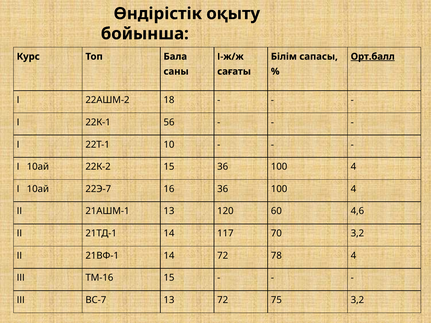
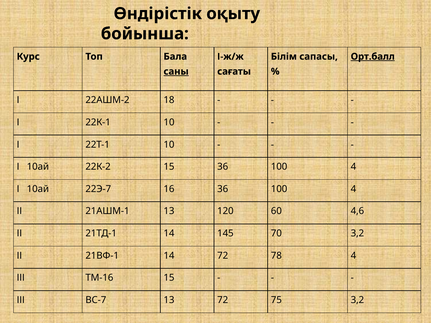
саны underline: none -> present (176, 72)
22К-1 56: 56 -> 10 (169, 122)
117: 117 -> 145 (225, 234)
